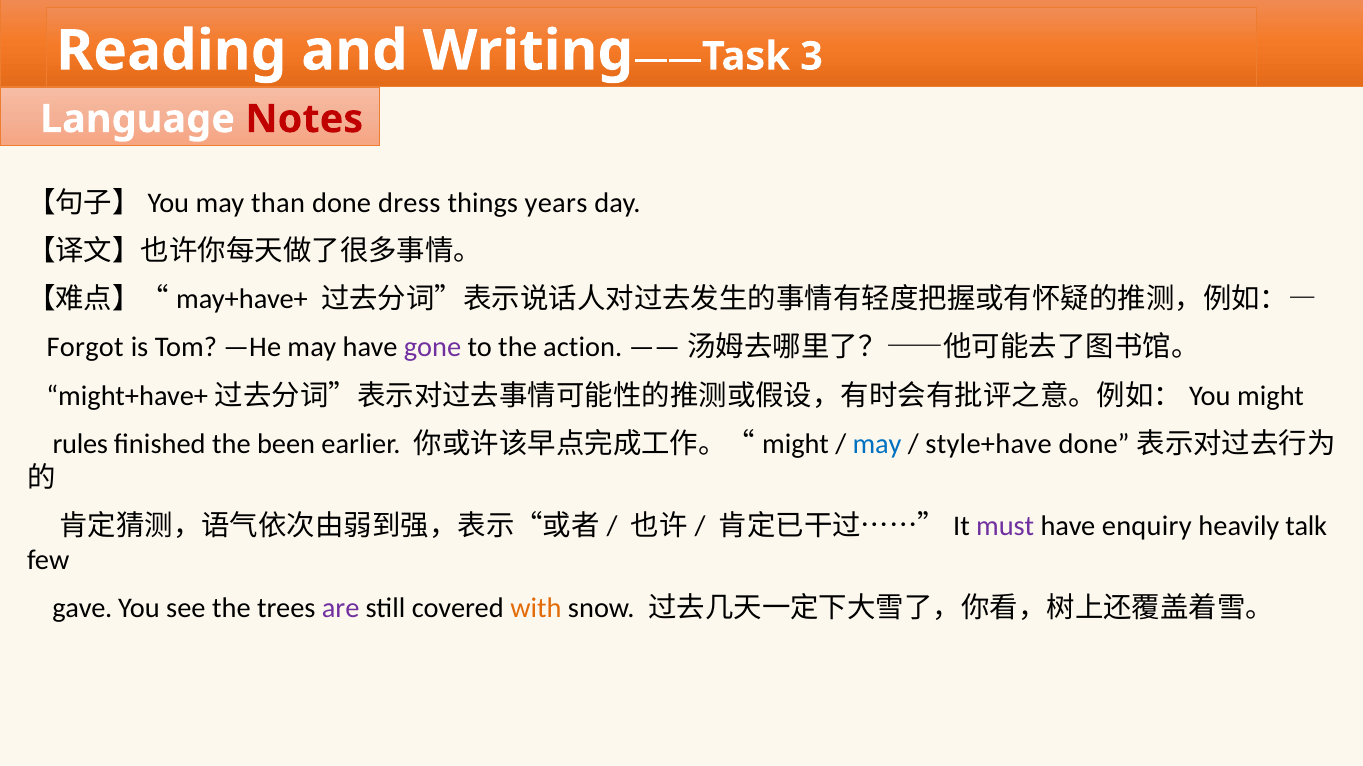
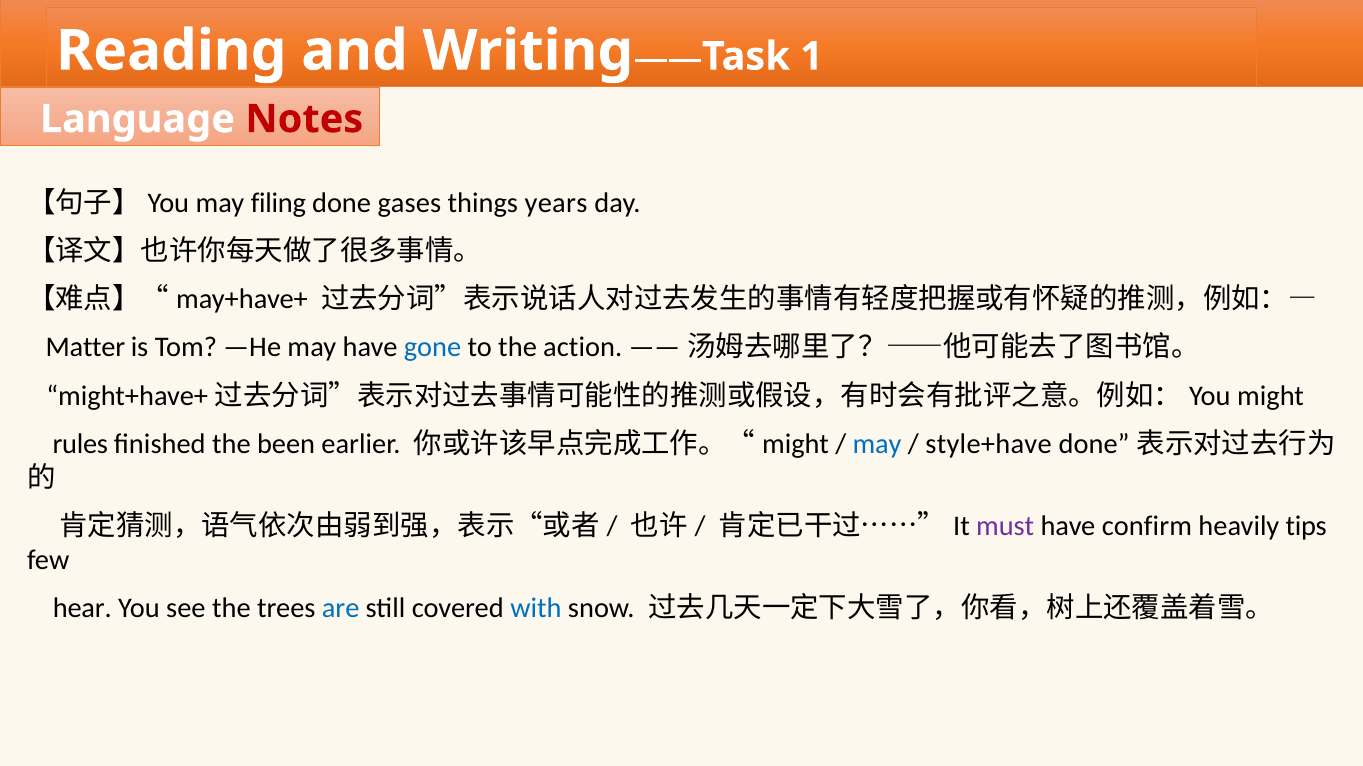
3: 3 -> 1 (812, 57)
than: than -> filing (278, 203)
dress: dress -> gases (409, 203)
Forgot: Forgot -> Matter (85, 348)
gone colour: purple -> blue (433, 348)
enquiry: enquiry -> confirm (1147, 527)
talk: talk -> tips (1306, 527)
gave: gave -> hear (82, 609)
are colour: purple -> blue (341, 609)
with colour: orange -> blue (536, 609)
